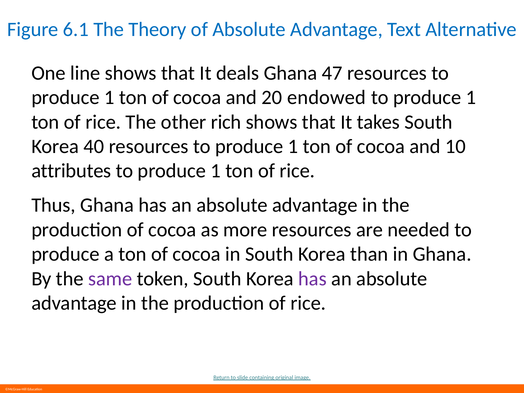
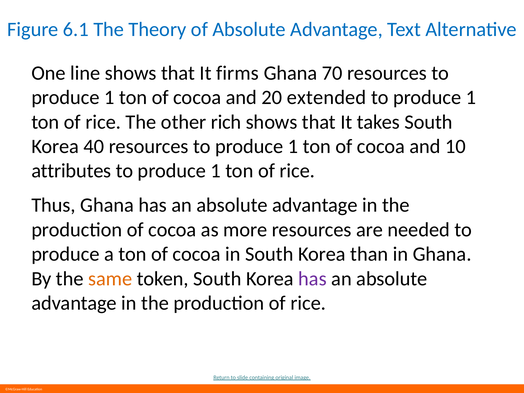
deals: deals -> firms (238, 73)
47: 47 -> 70 (332, 73)
endowed: endowed -> extended (327, 97)
same colour: purple -> orange (110, 279)
